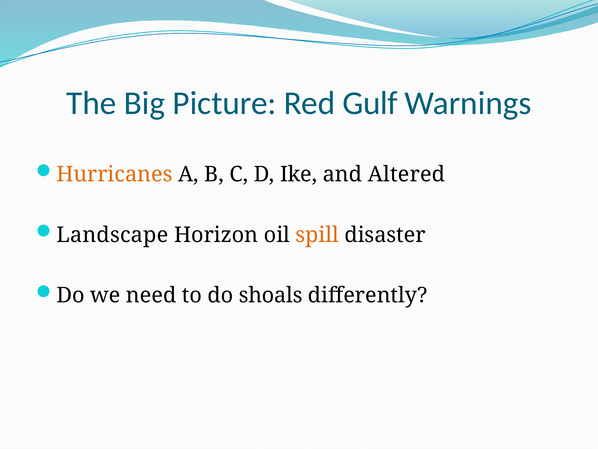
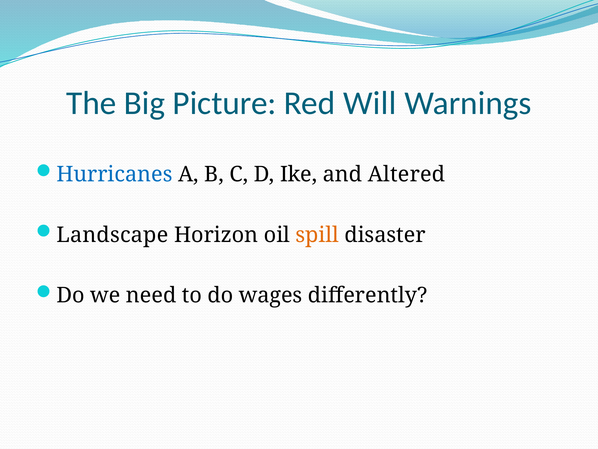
Gulf: Gulf -> Will (370, 103)
Hurricanes colour: orange -> blue (114, 174)
shoals: shoals -> wages (271, 295)
